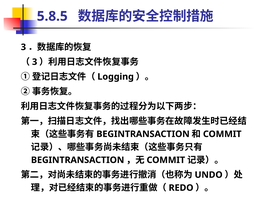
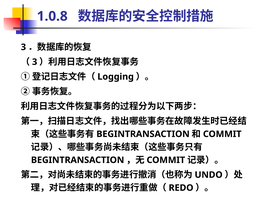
5.8.5: 5.8.5 -> 1.0.8 (52, 16)
